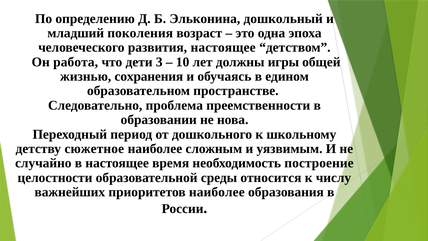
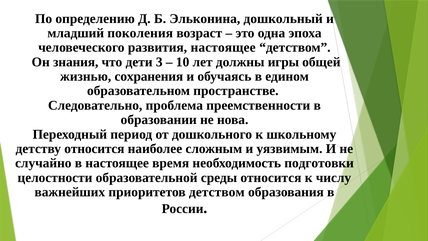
работа: работа -> знания (76, 62)
детству сюжетное: сюжетное -> относится (94, 149)
построение: построение -> подготовки (319, 163)
приоритетов наиболее: наиболее -> детством (217, 192)
